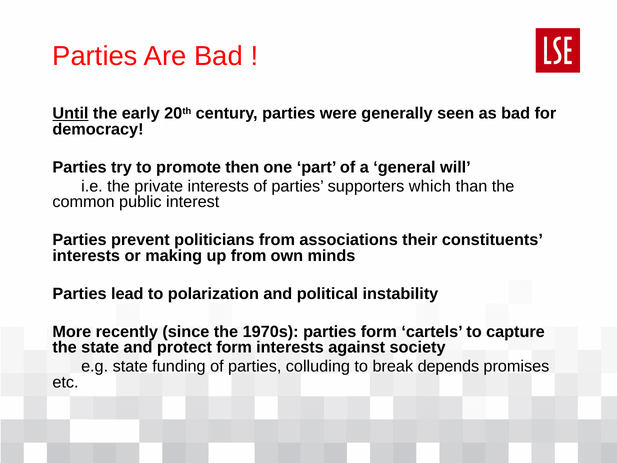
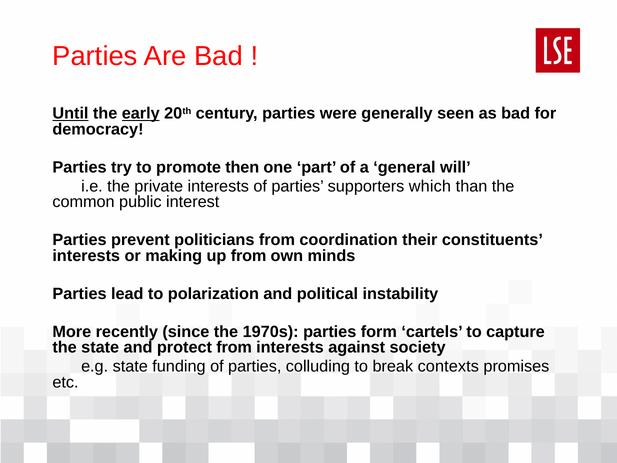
early underline: none -> present (141, 113)
associations: associations -> coordination (349, 240)
protect form: form -> from (234, 347)
depends: depends -> contexts (448, 366)
